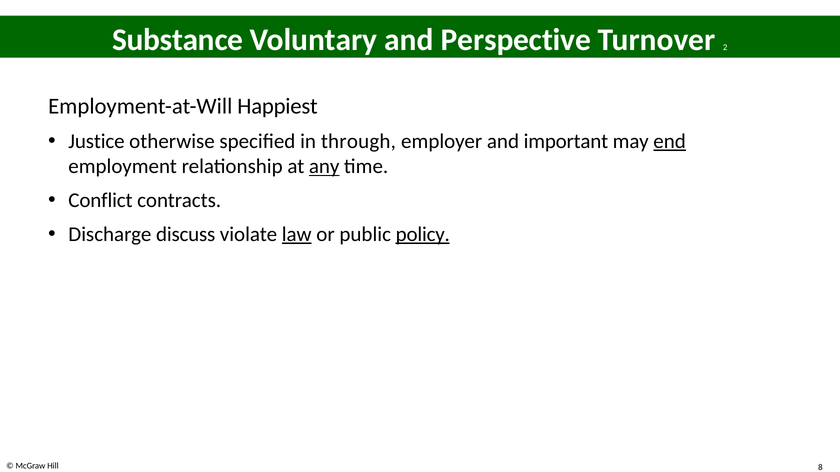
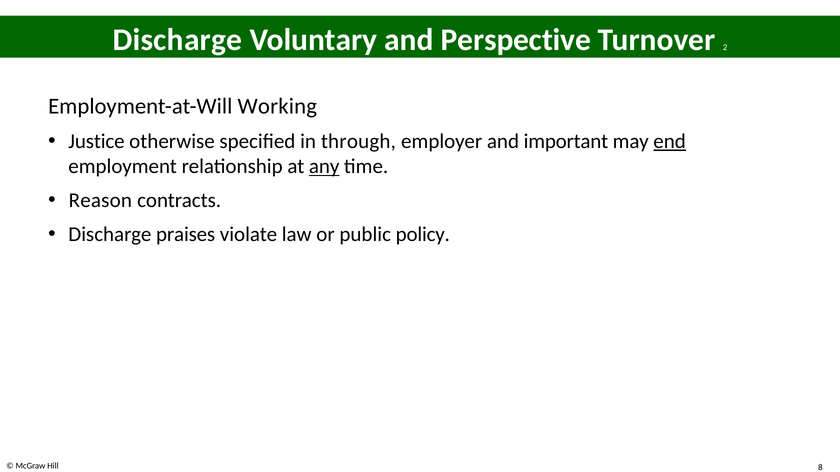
Substance: Substance -> Discharge (177, 40)
Happiest: Happiest -> Working (277, 107)
Conflict: Conflict -> Reason (100, 201)
discuss: discuss -> praises (186, 235)
law underline: present -> none (297, 235)
policy underline: present -> none (423, 235)
